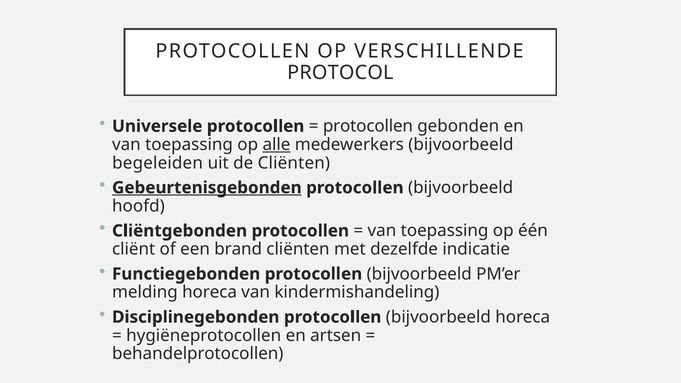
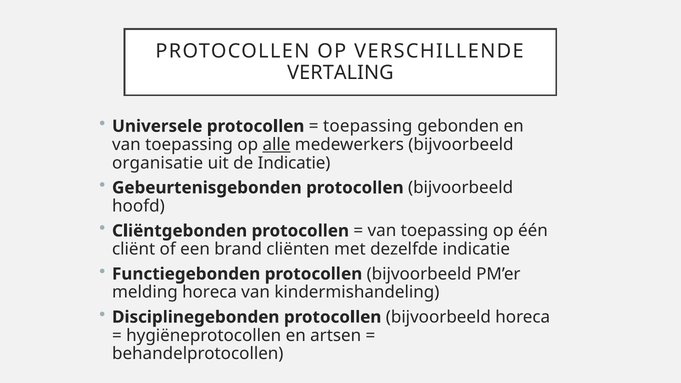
PROTOCOL: PROTOCOL -> VERTALING (340, 73)
protocollen: protocollen -> toepassing (368, 126)
begeleiden: begeleiden -> organisatie (158, 163)
de Cliënten: Cliënten -> Indicatie (294, 163)
Gebeurtenisgebonden underline: present -> none (207, 188)
